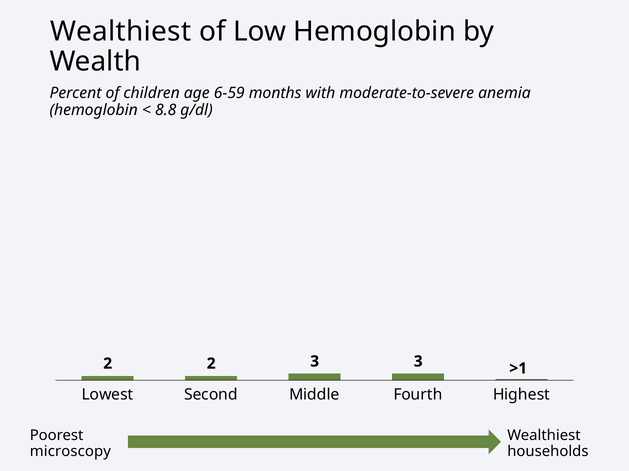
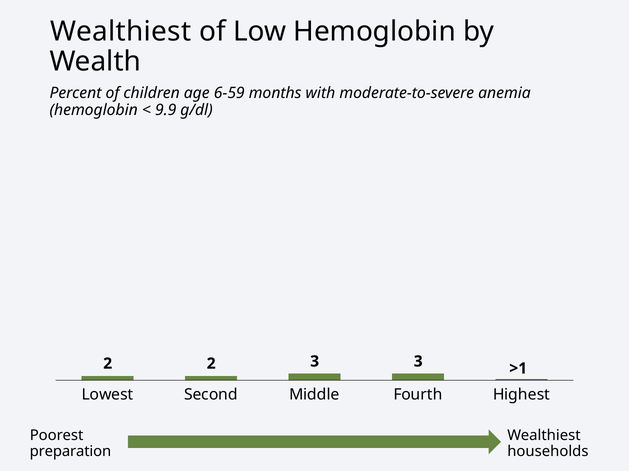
8.8: 8.8 -> 9.9 (166, 110)
microscopy: microscopy -> preparation (70, 452)
